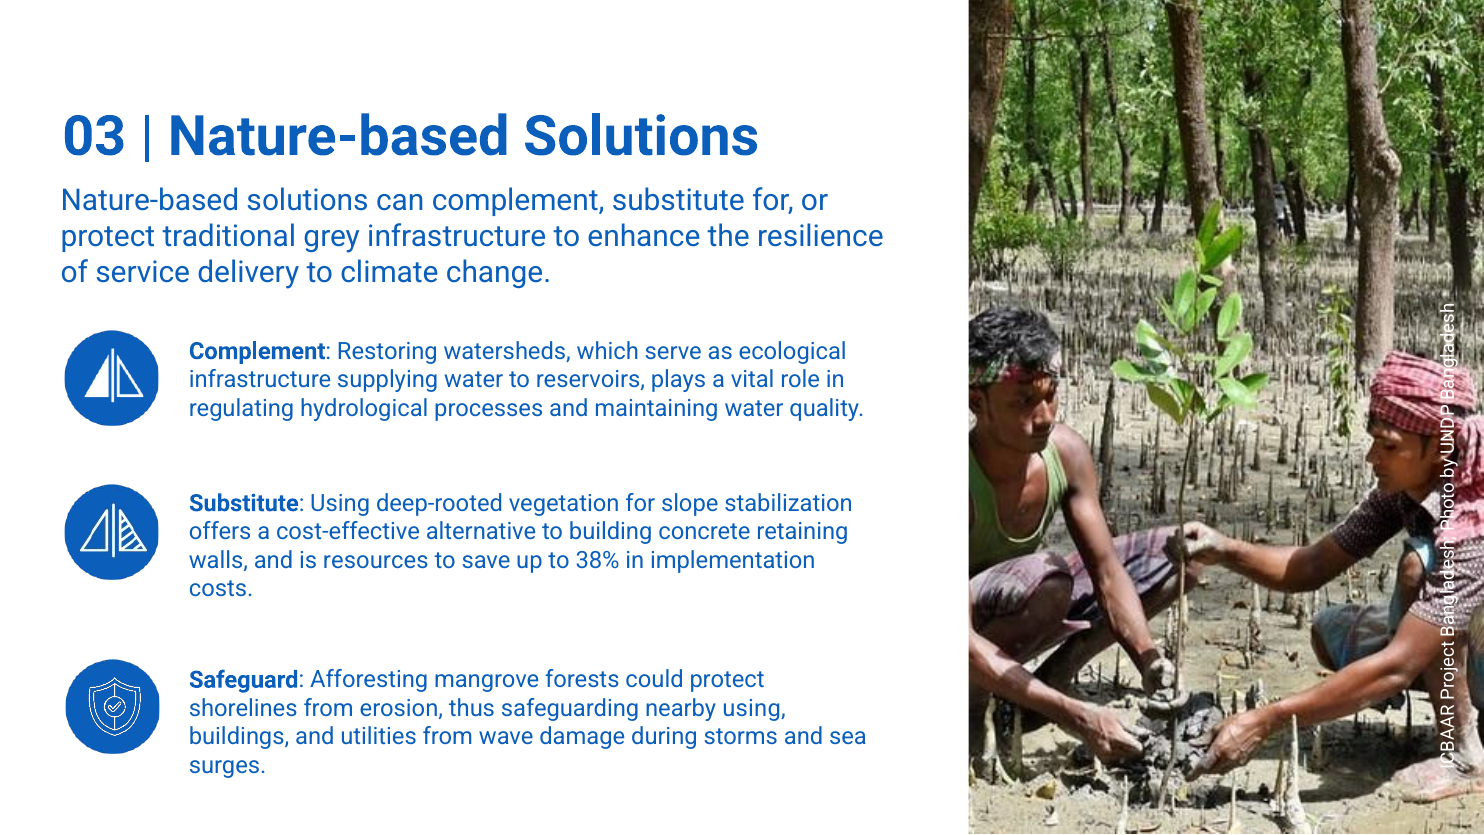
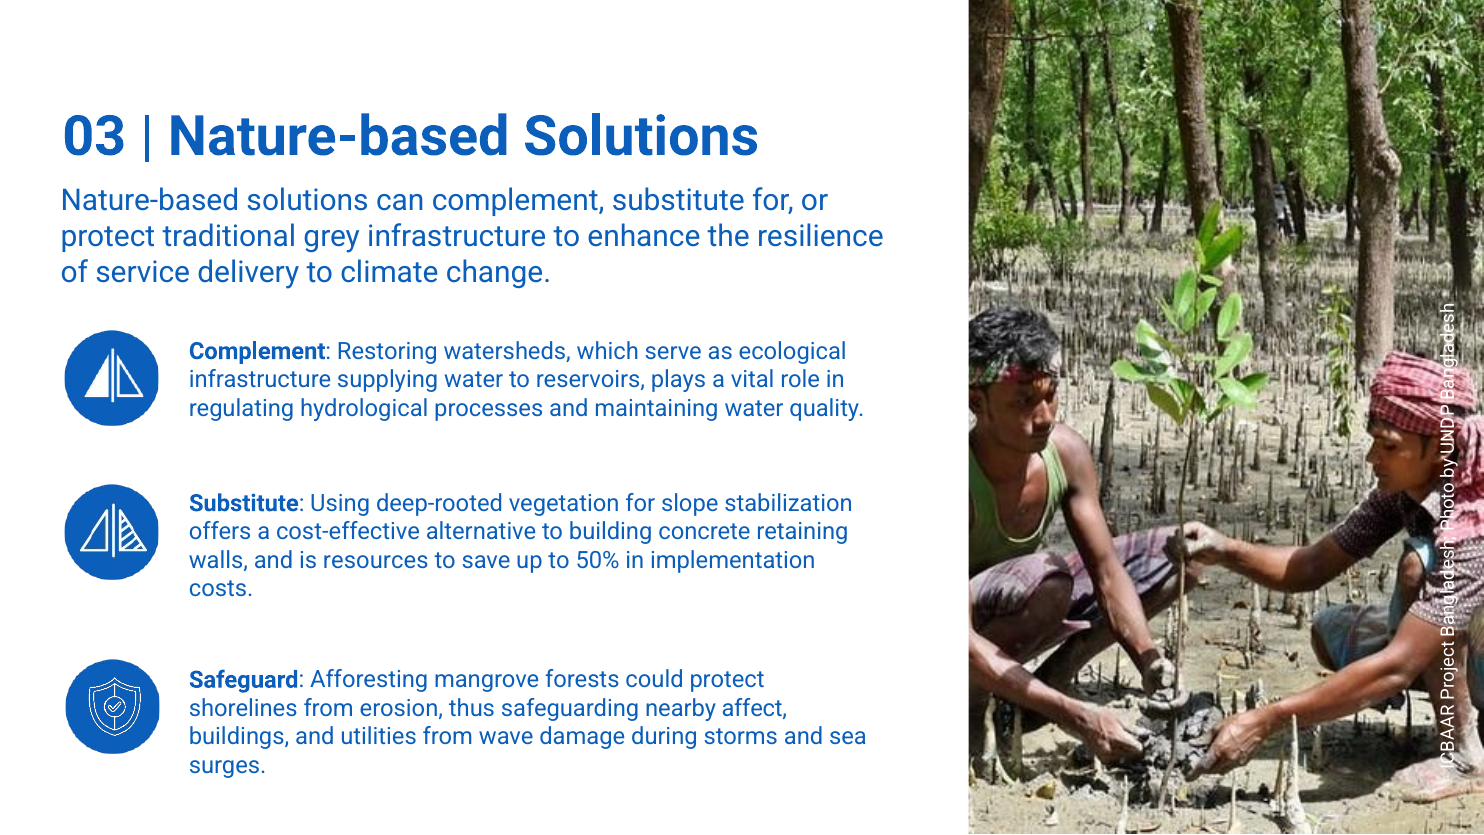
38%: 38% -> 50% (598, 560)
nearby using: using -> affect (754, 708)
